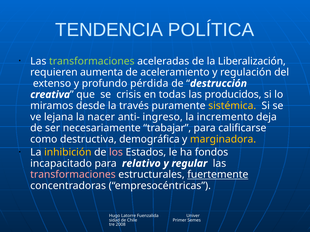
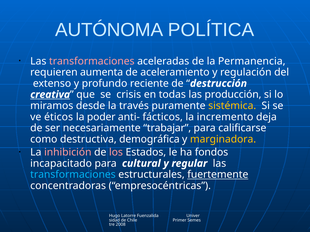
TENDENCIA: TENDENCIA -> AUTÓNOMA (109, 30)
transformaciones colour: light green -> pink (92, 61)
Liberalización: Liberalización -> Permanencia (252, 61)
pérdida: pérdida -> reciente (149, 84)
creativa underline: none -> present (50, 95)
producidos: producidos -> producción (233, 95)
lejana: lejana -> éticos (59, 117)
nacer: nacer -> poder (101, 117)
ingreso: ingreso -> fácticos (163, 117)
inhibición colour: yellow -> pink (68, 153)
relativo: relativo -> cultural (141, 164)
transformaciones colour: pink -> light blue (73, 175)
